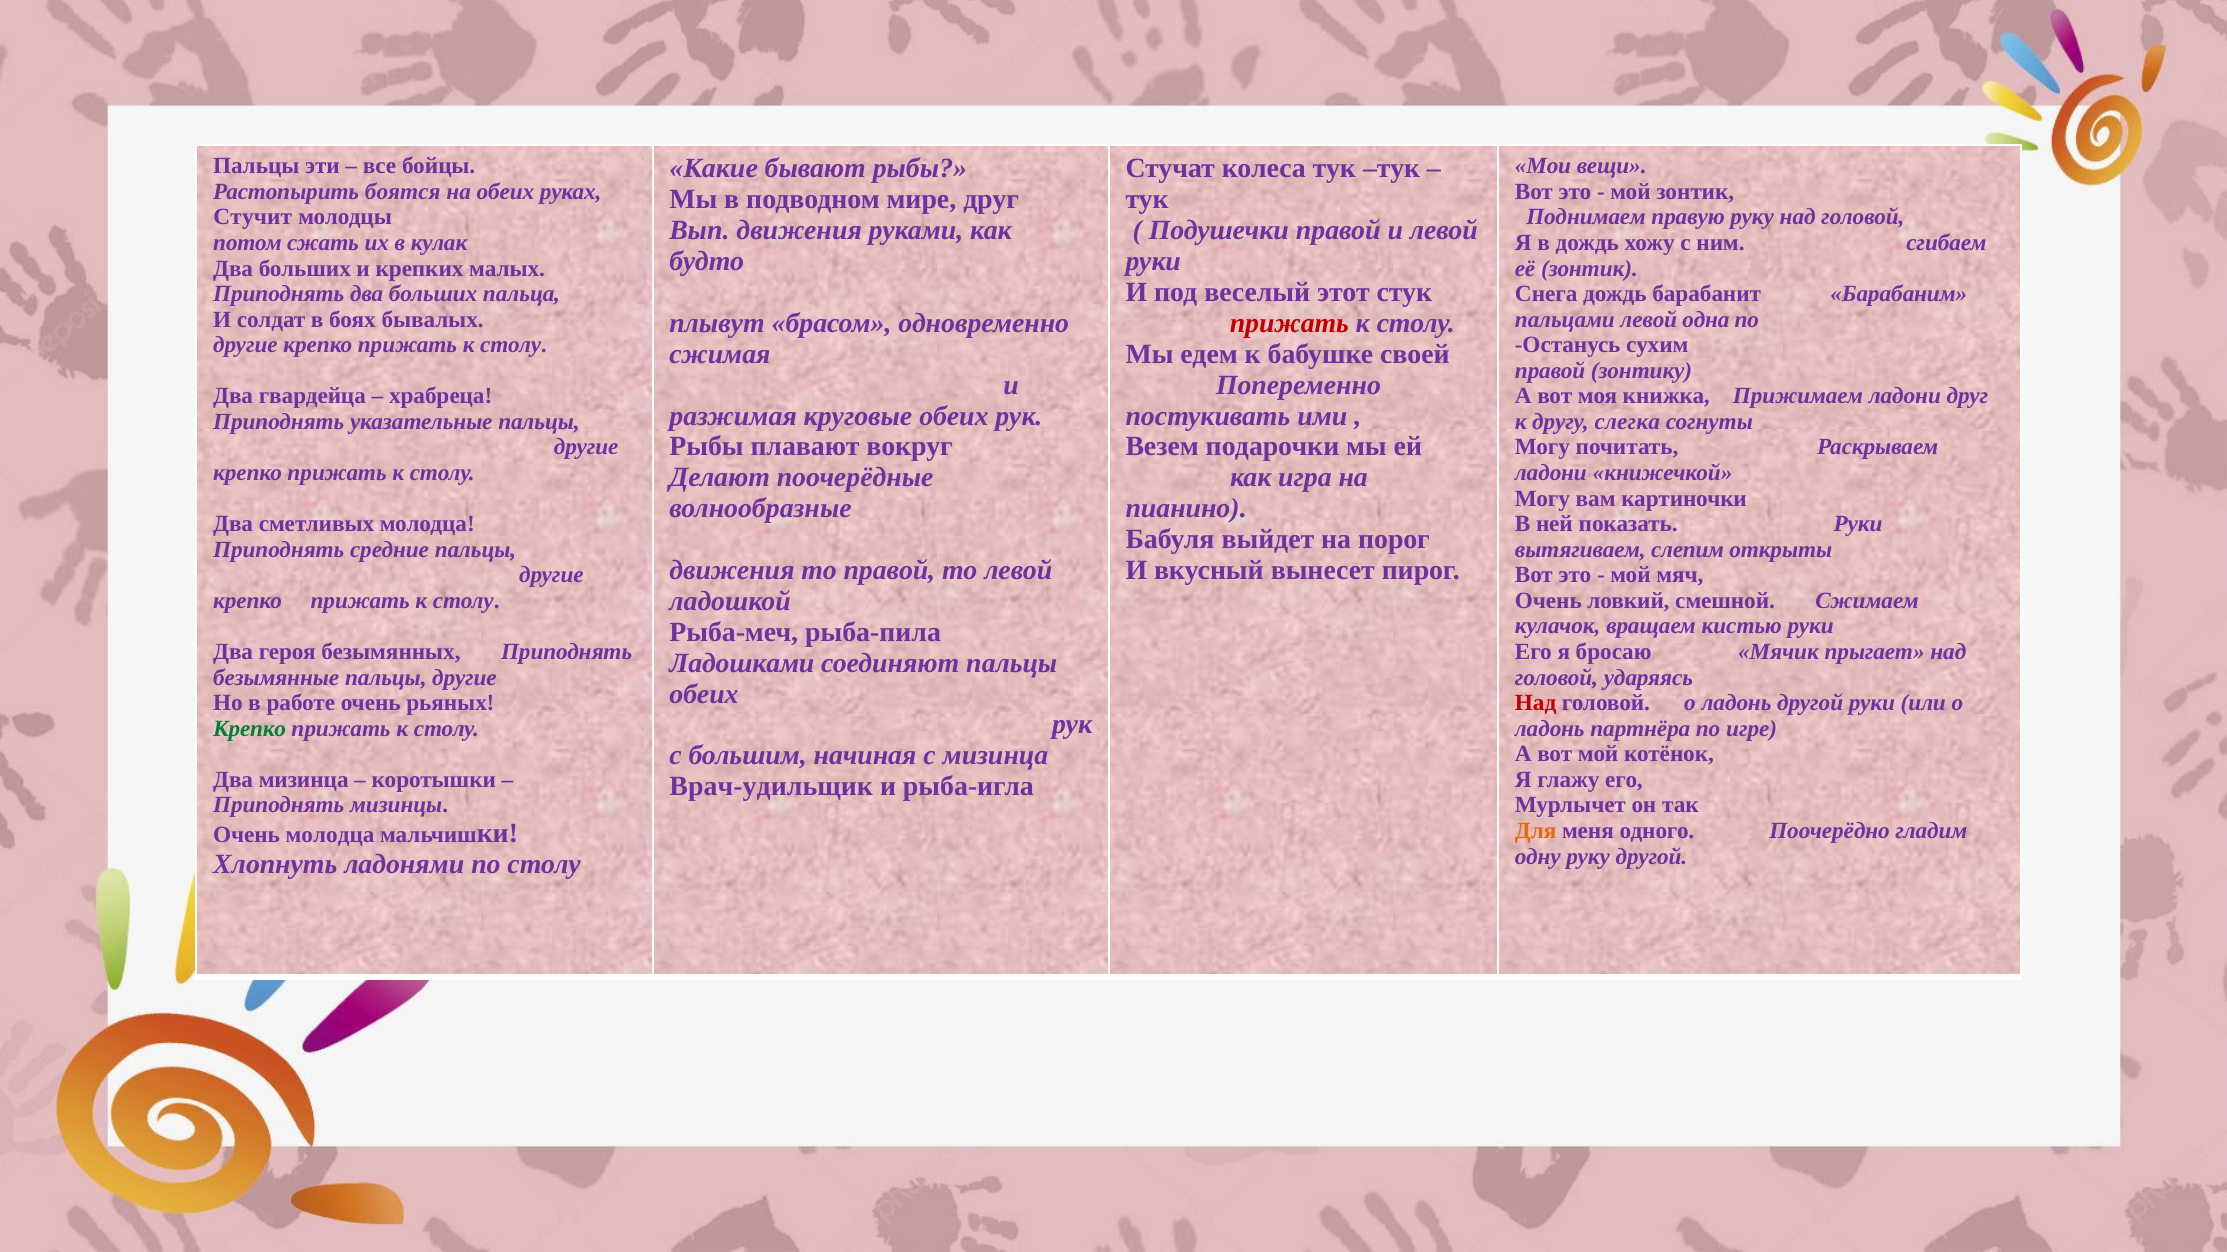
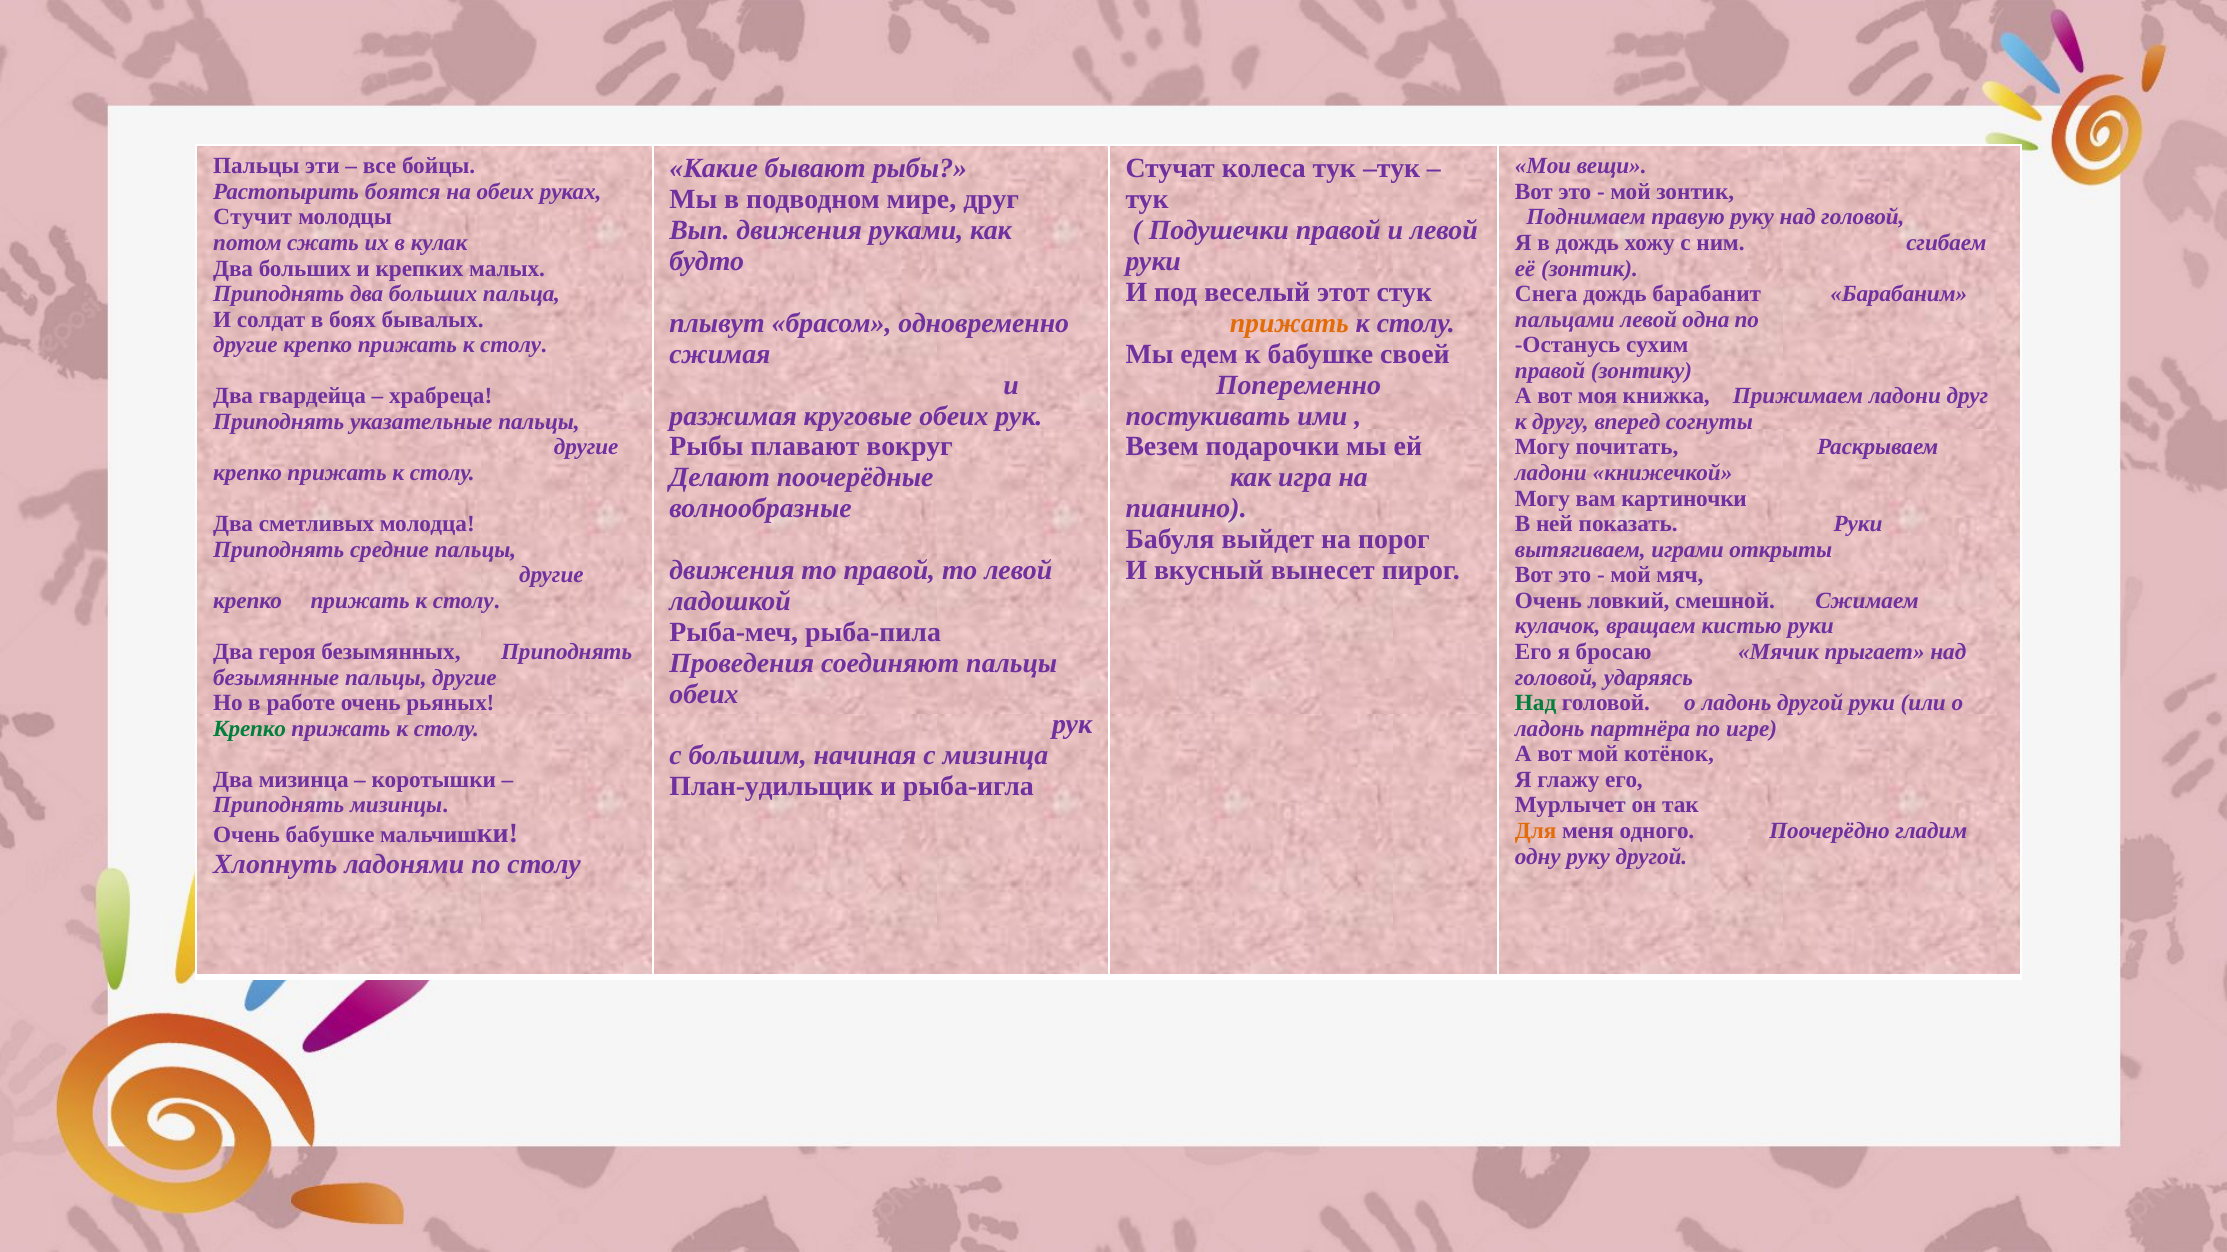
прижать colour: red -> orange (1289, 323)
слегка: слегка -> вперед (1627, 422)
слепим: слепим -> играми (1688, 550)
Ладошками: Ладошками -> Проведения (742, 663)
Над colour: red -> green (1536, 703)
Врач-удильщик: Врач-удильщик -> План-удильщик (771, 787)
Очень молодца: молодца -> бабушке (330, 835)
